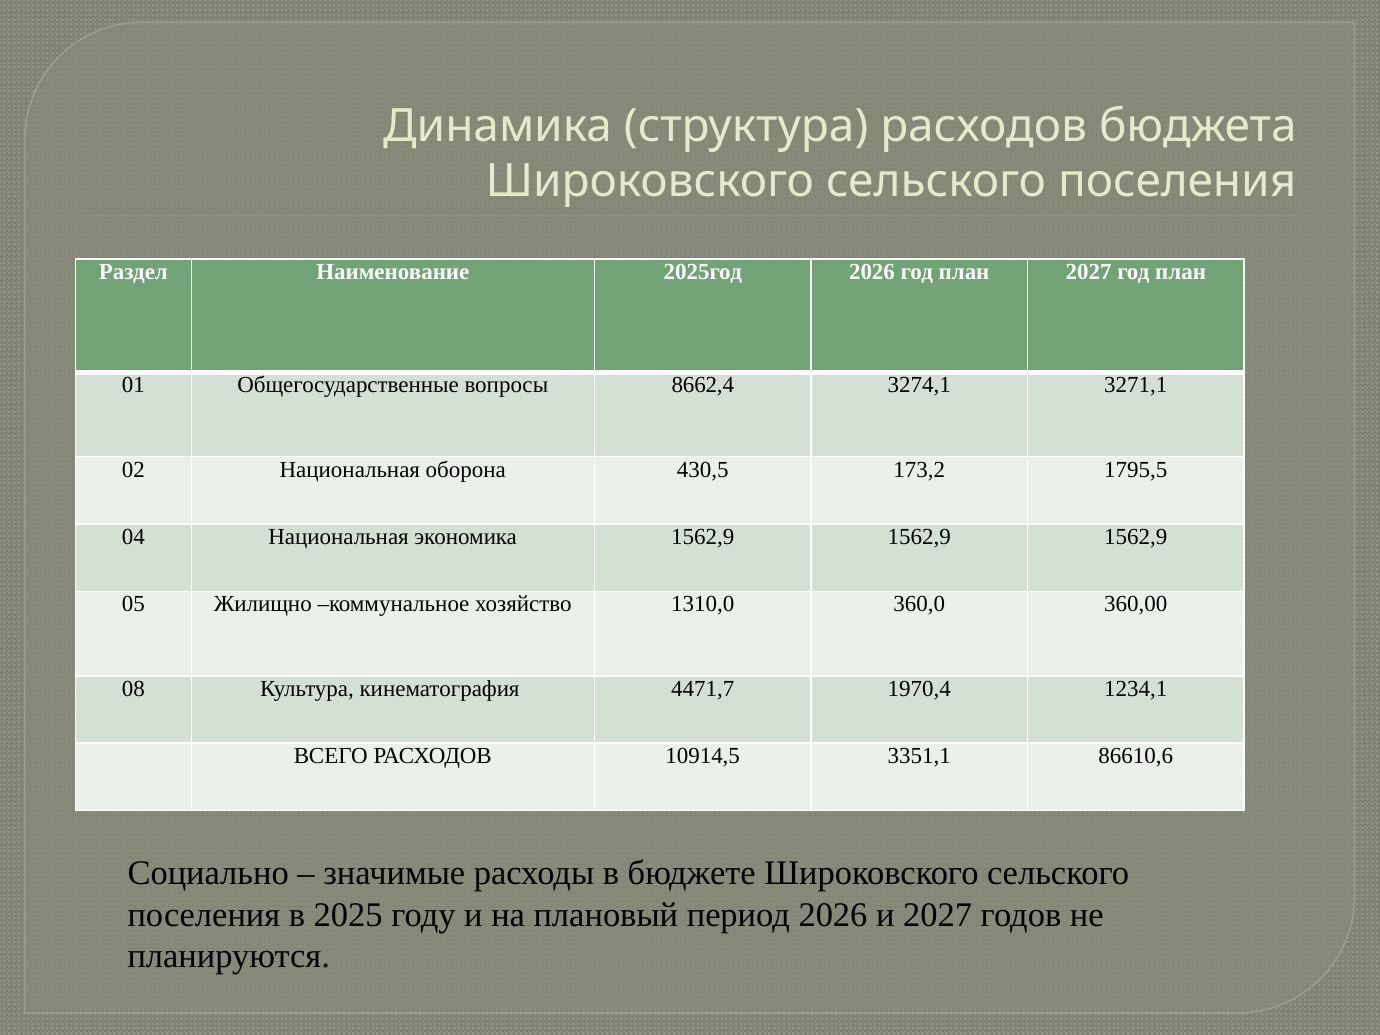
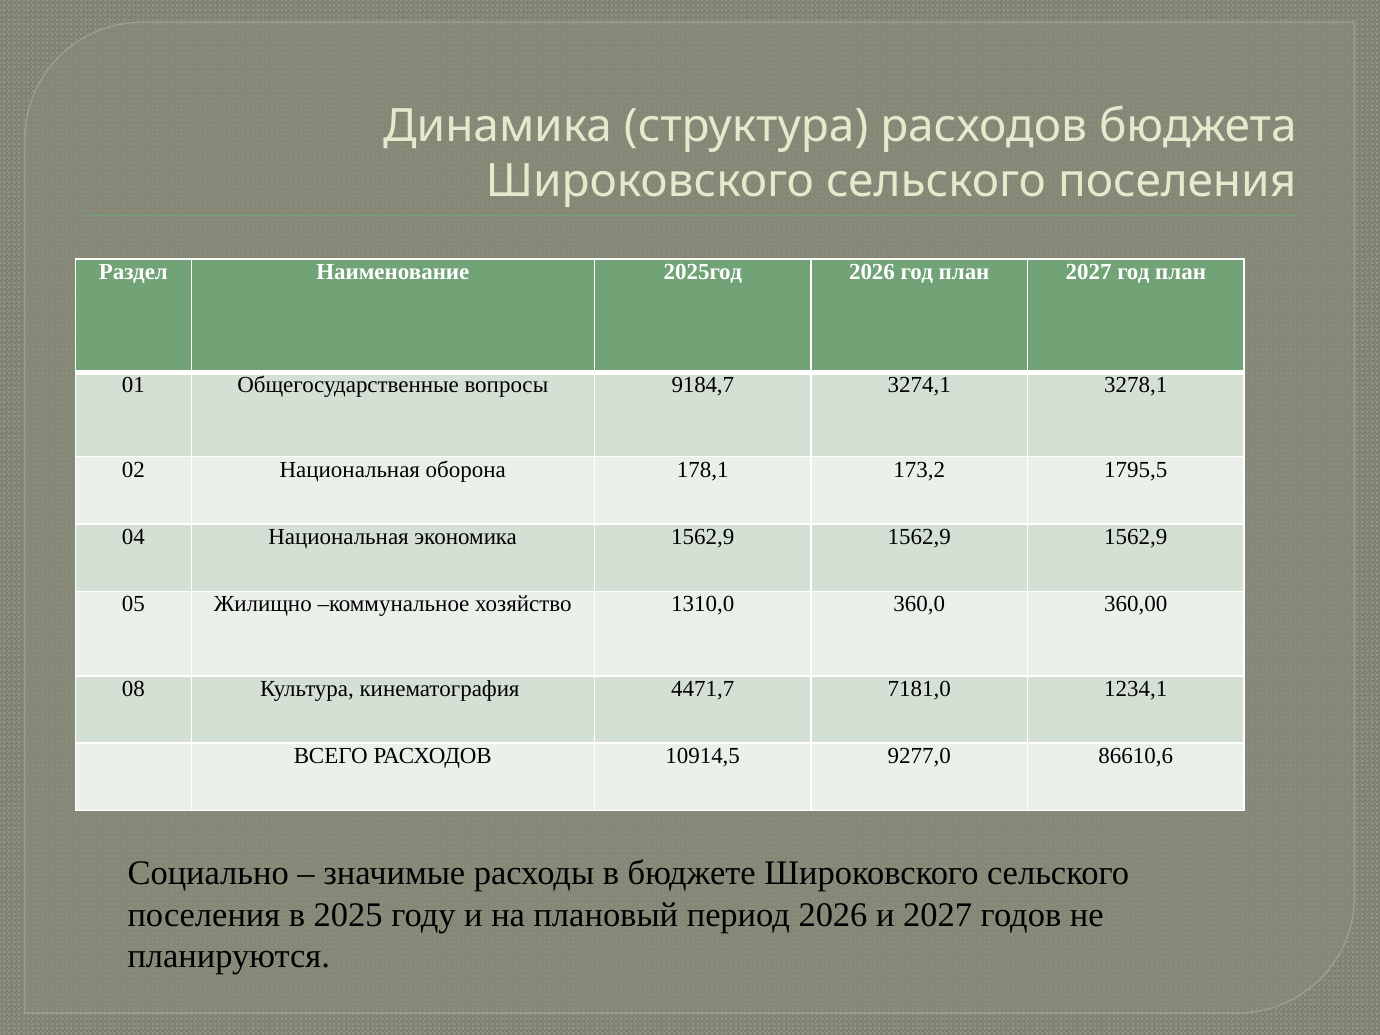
8662,4: 8662,4 -> 9184,7 (703, 385)
3271,1: 3271,1 -> 3278,1 (1136, 385)
430,5: 430,5 -> 178,1 (703, 469)
1970,4: 1970,4 -> 7181,0 (919, 689)
3351,1: 3351,1 -> 9277,0 (919, 756)
